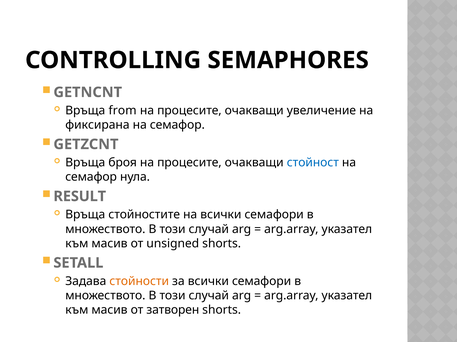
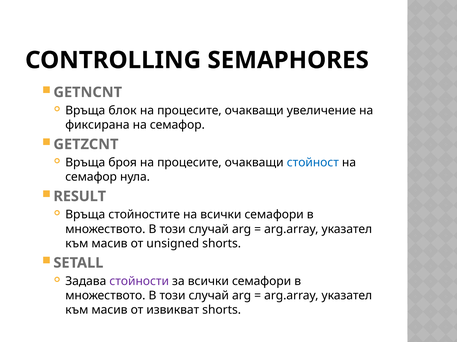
from: from -> блок (123, 111)
стойности colour: orange -> purple (139, 282)
затворен: затворен -> извикват (173, 311)
